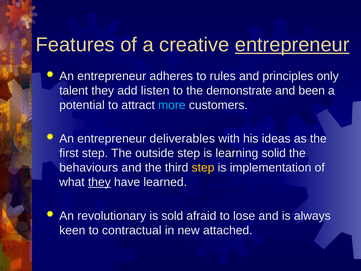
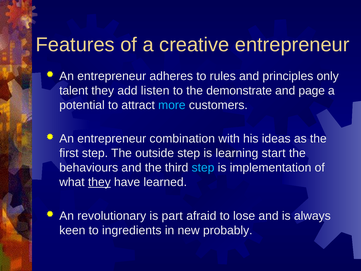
entrepreneur underline: present -> none (292, 45)
been: been -> page (312, 90)
deliverables: deliverables -> combination (182, 139)
solid: solid -> start (274, 153)
step colour: yellow -> light blue (203, 168)
sold: sold -> part (172, 216)
contractual: contractual -> ingredients (132, 230)
attached: attached -> probably (228, 230)
